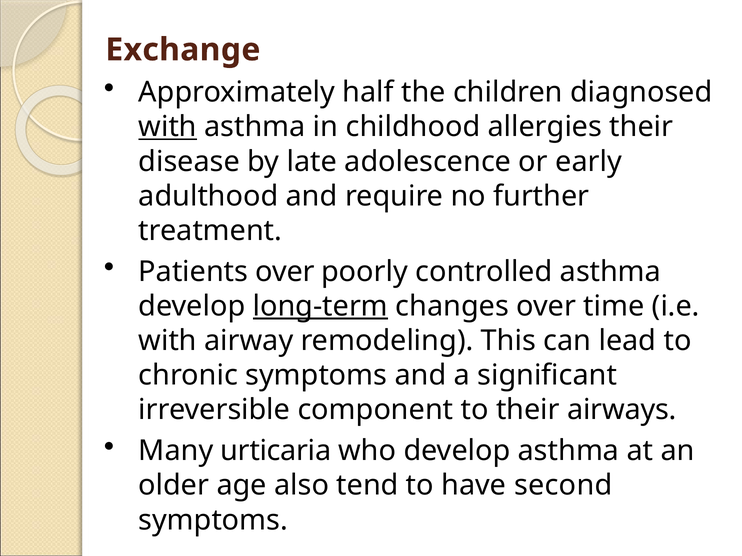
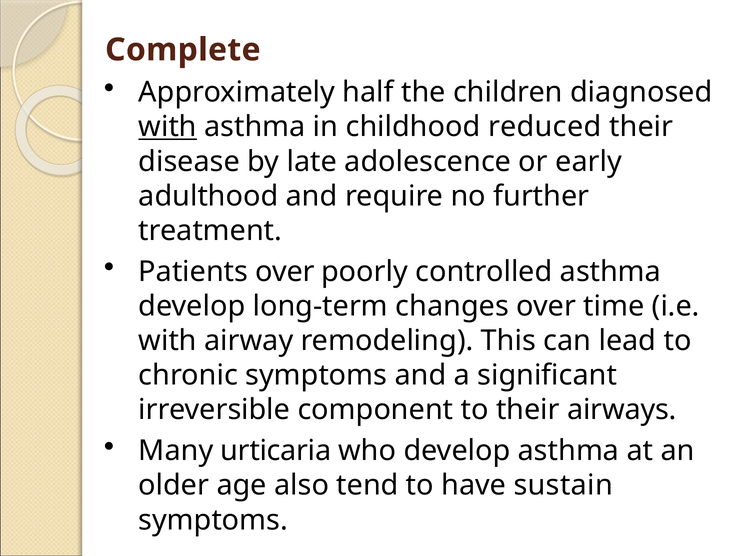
Exchange: Exchange -> Complete (183, 50)
allergies: allergies -> reduced (545, 127)
long-term underline: present -> none (320, 306)
second: second -> sustain (563, 486)
